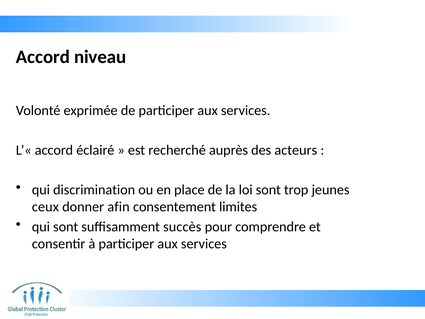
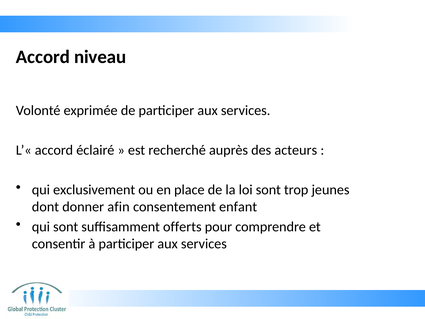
discrimination: discrimination -> exclusivement (94, 190)
ceux: ceux -> dont (45, 207)
limites: limites -> enfant (238, 207)
succès: succès -> offerts (182, 227)
